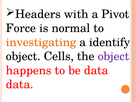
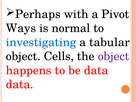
Headers: Headers -> Perhaps (38, 14)
Force: Force -> Ways (21, 28)
investigating colour: orange -> blue (41, 42)
identify: identify -> tabular (109, 42)
